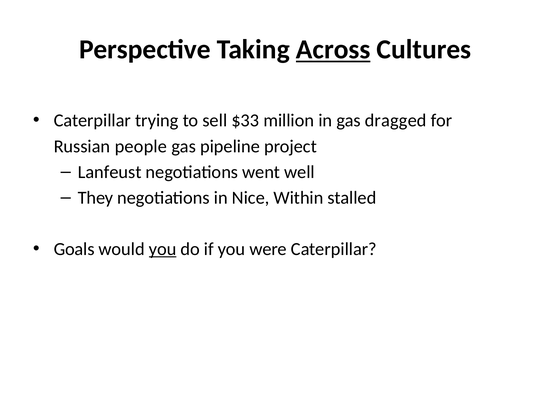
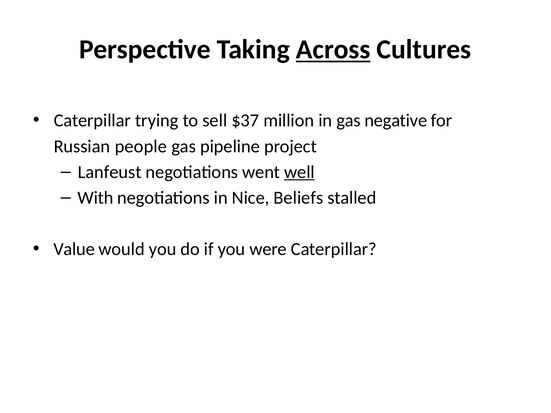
$33: $33 -> $37 (245, 121)
gas dragged: dragged -> negative (396, 121)
well underline: none -> present (299, 172)
They: They -> With (96, 198)
Within: Within -> Beliefs (298, 198)
Goals: Goals -> Value (74, 249)
you underline: present -> none (163, 249)
